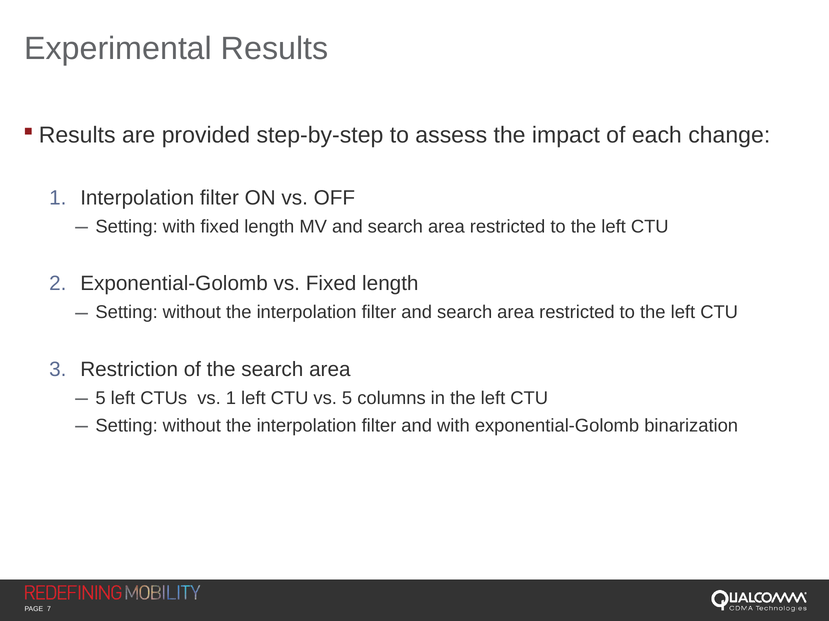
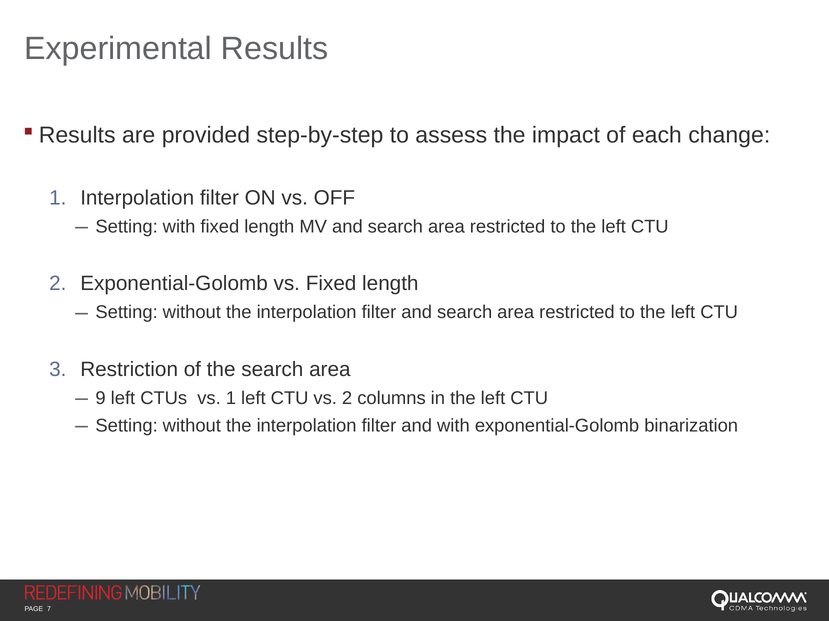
5: 5 -> 9 (101, 399)
vs 5: 5 -> 2 (347, 399)
